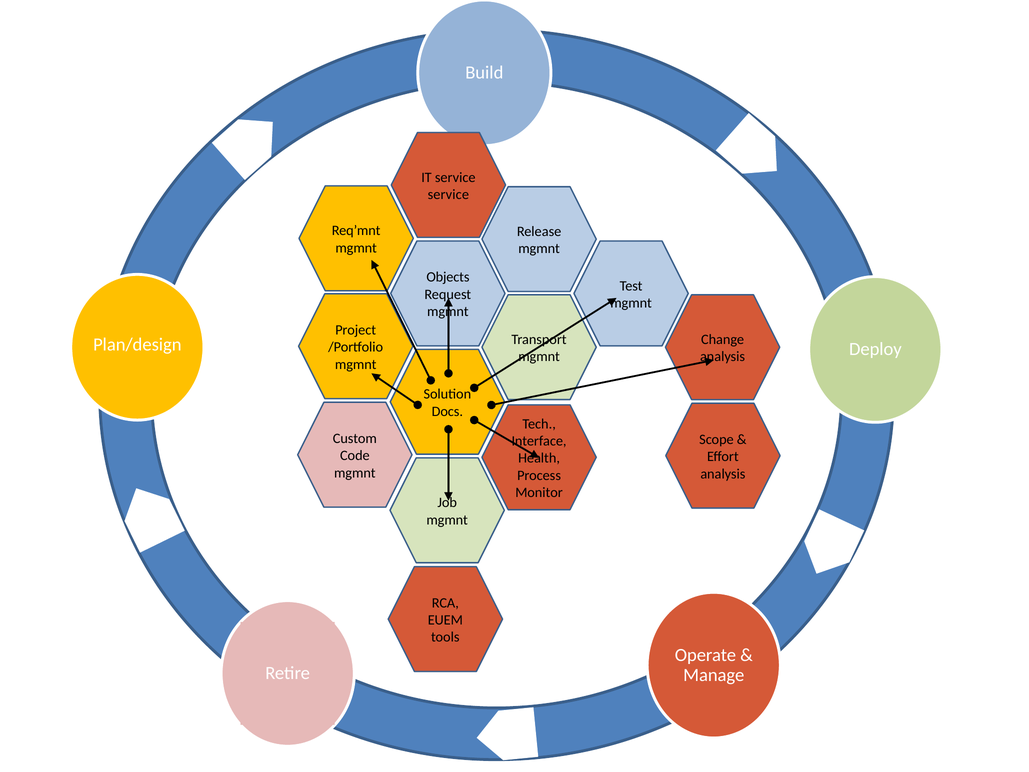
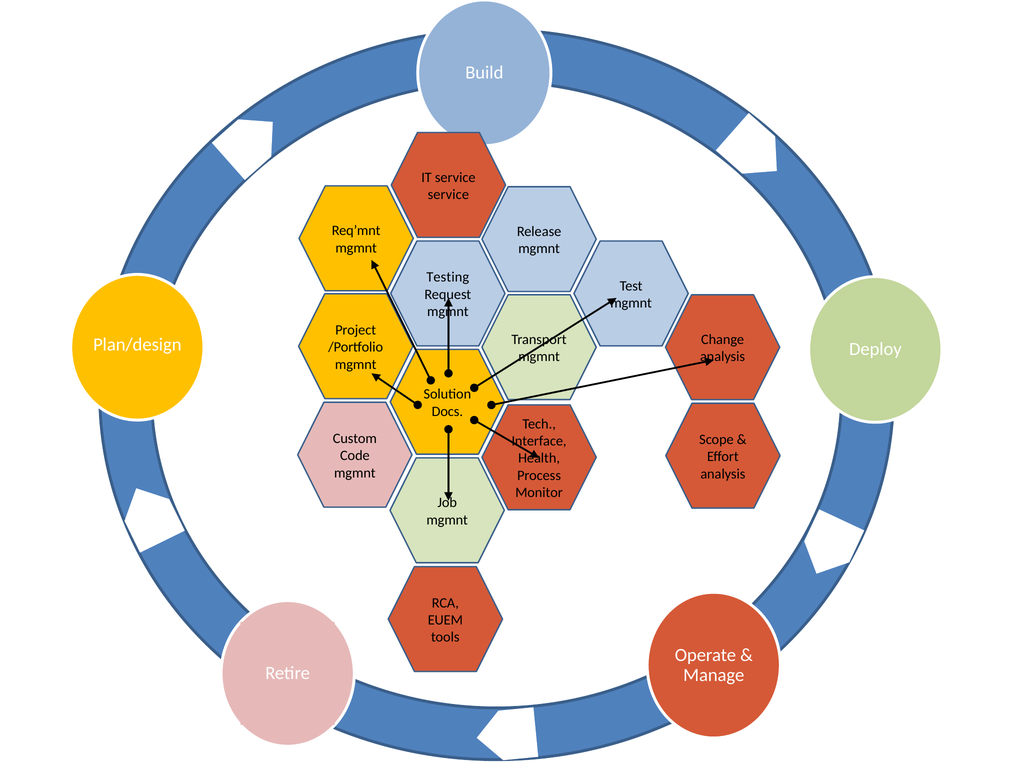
Objects: Objects -> Testing (448, 277)
